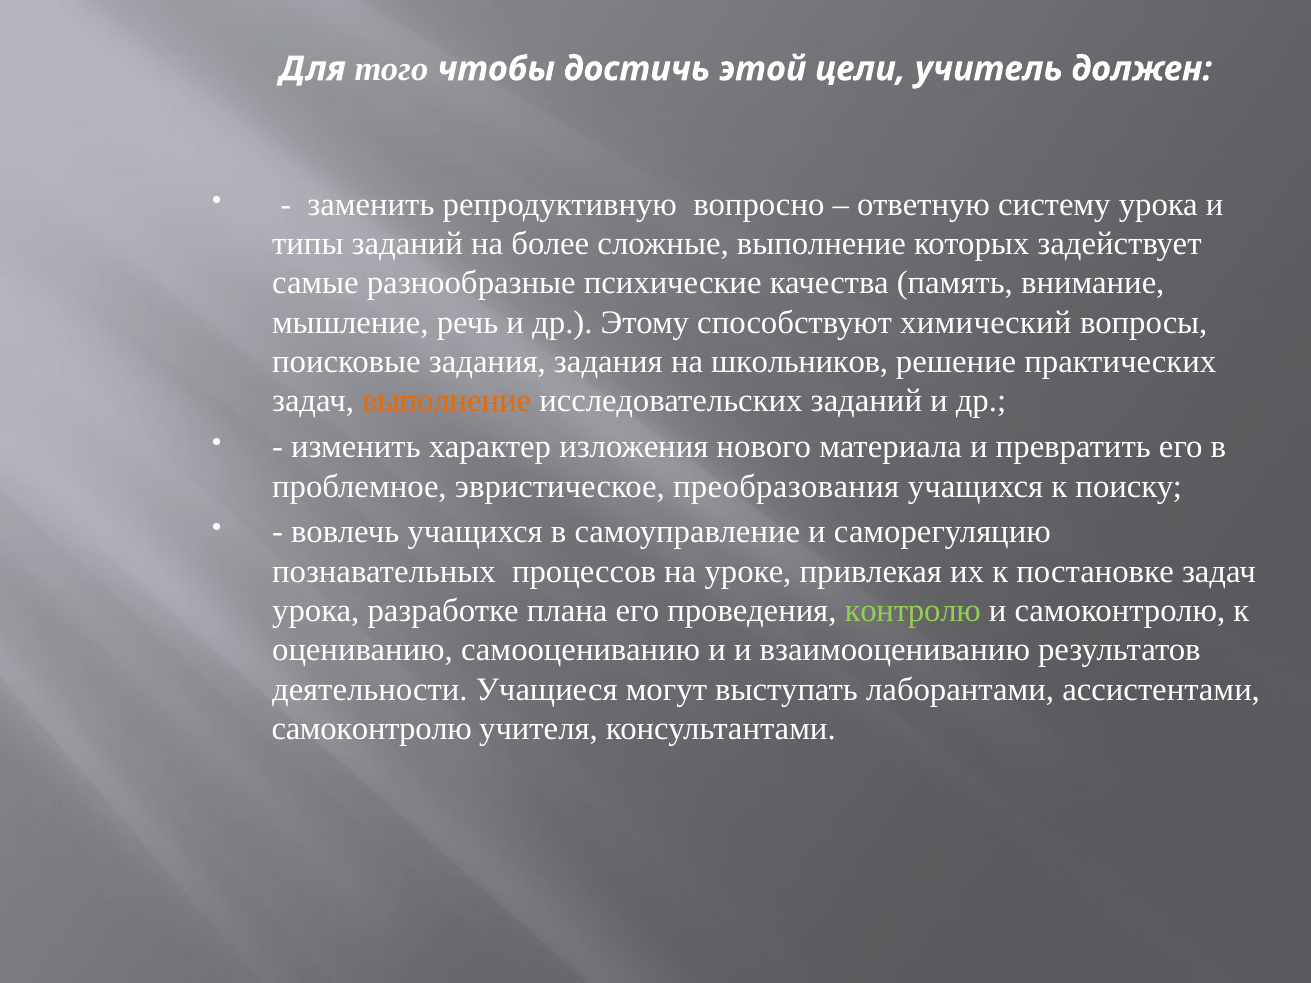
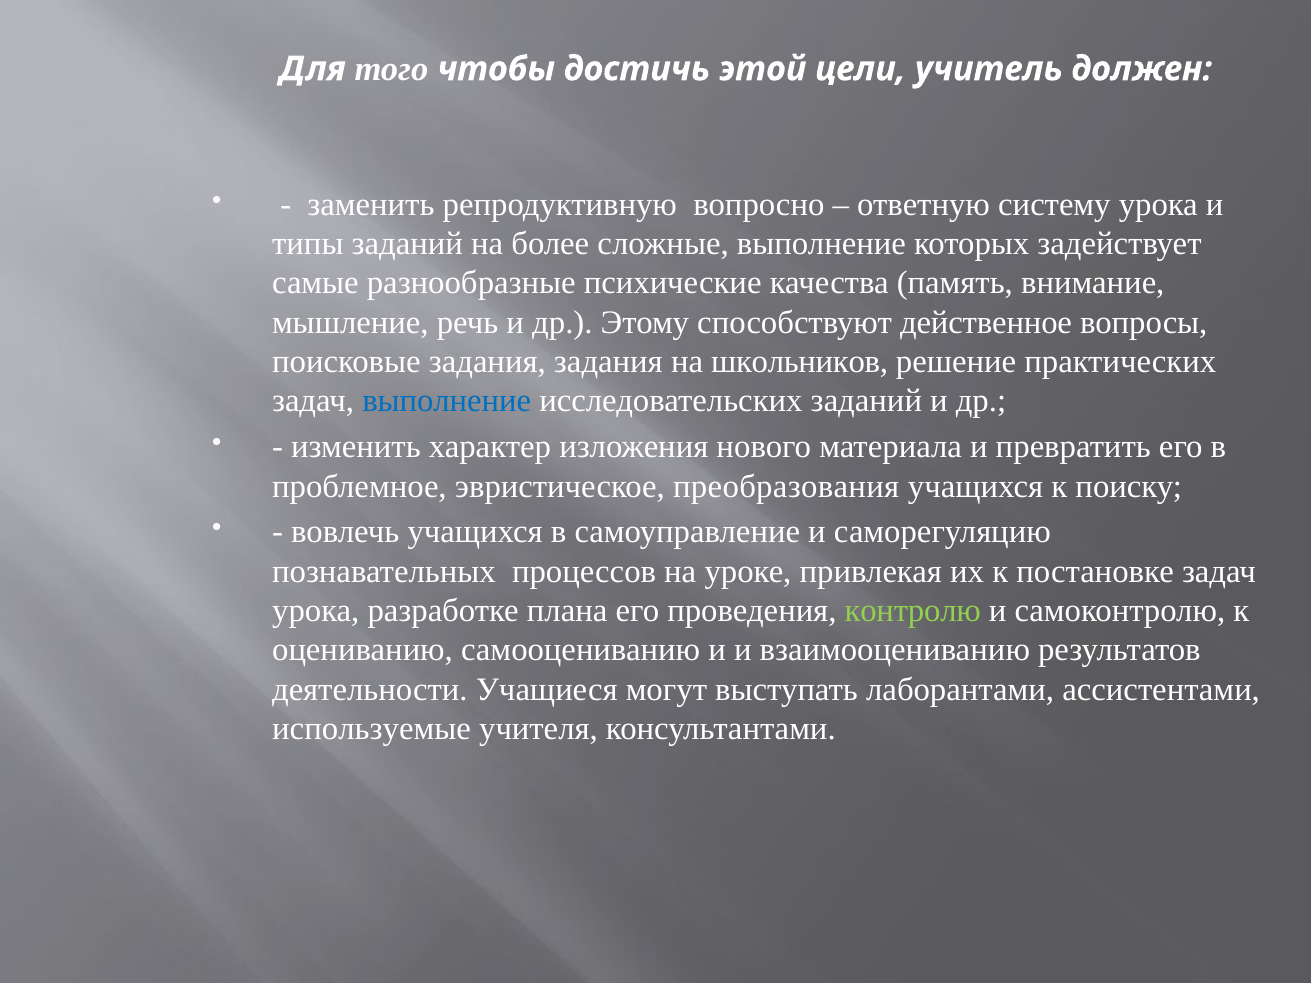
химический: химический -> действенное (986, 323)
выполнение colour: orange -> blue (447, 401)
самоконтролю: самоконтролю -> используемые (372, 729)
